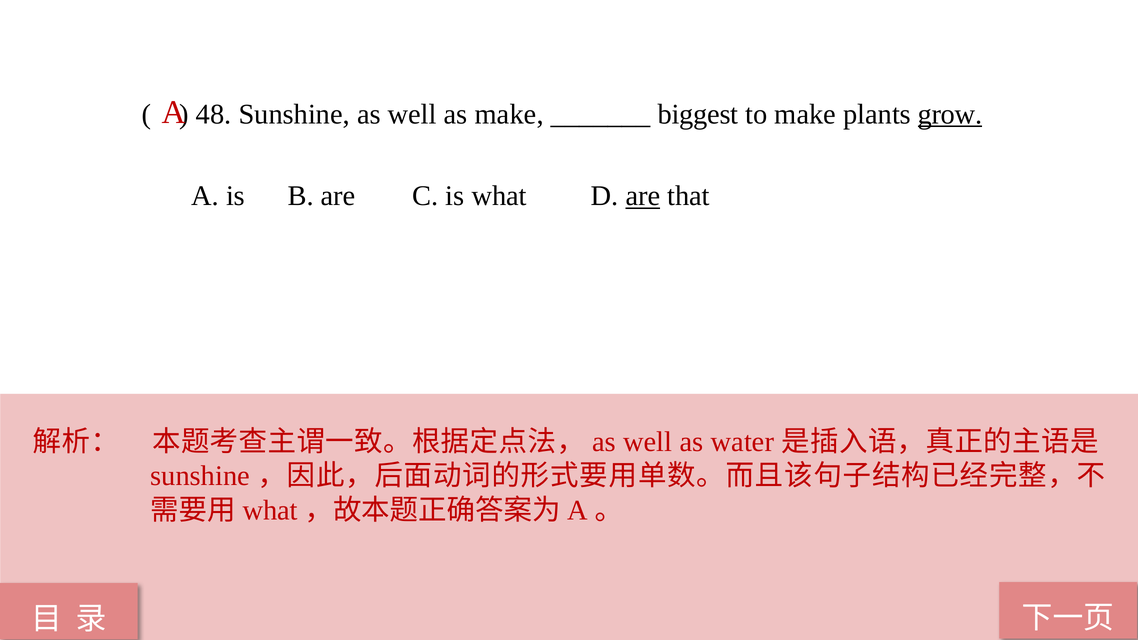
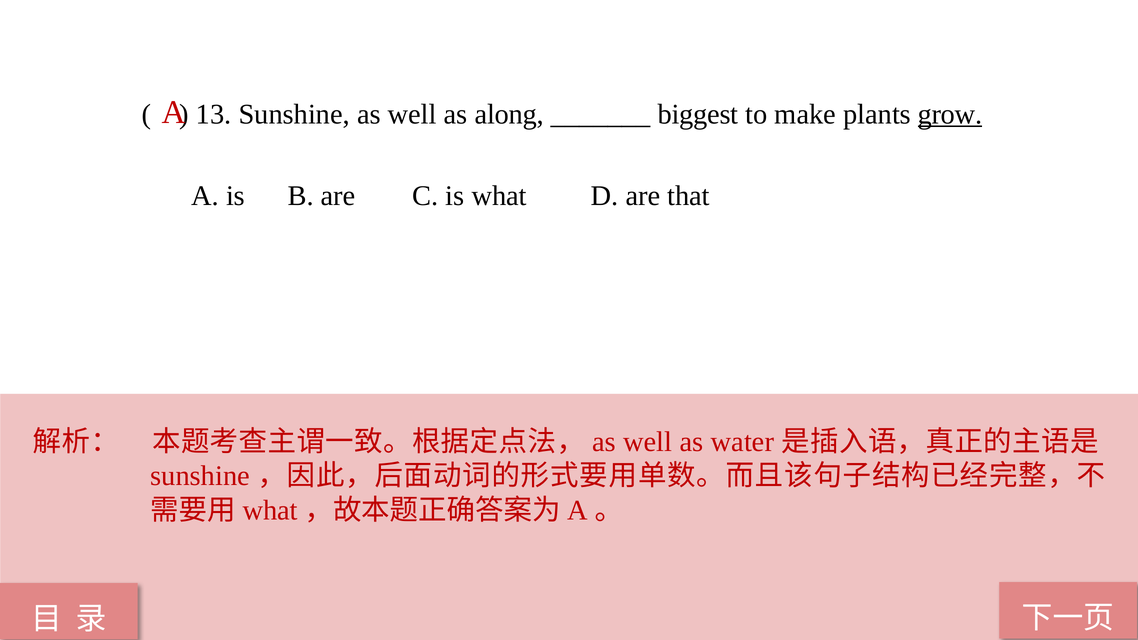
48: 48 -> 13 (214, 114)
as make: make -> along (509, 114)
are underline: present -> none (643, 196)
